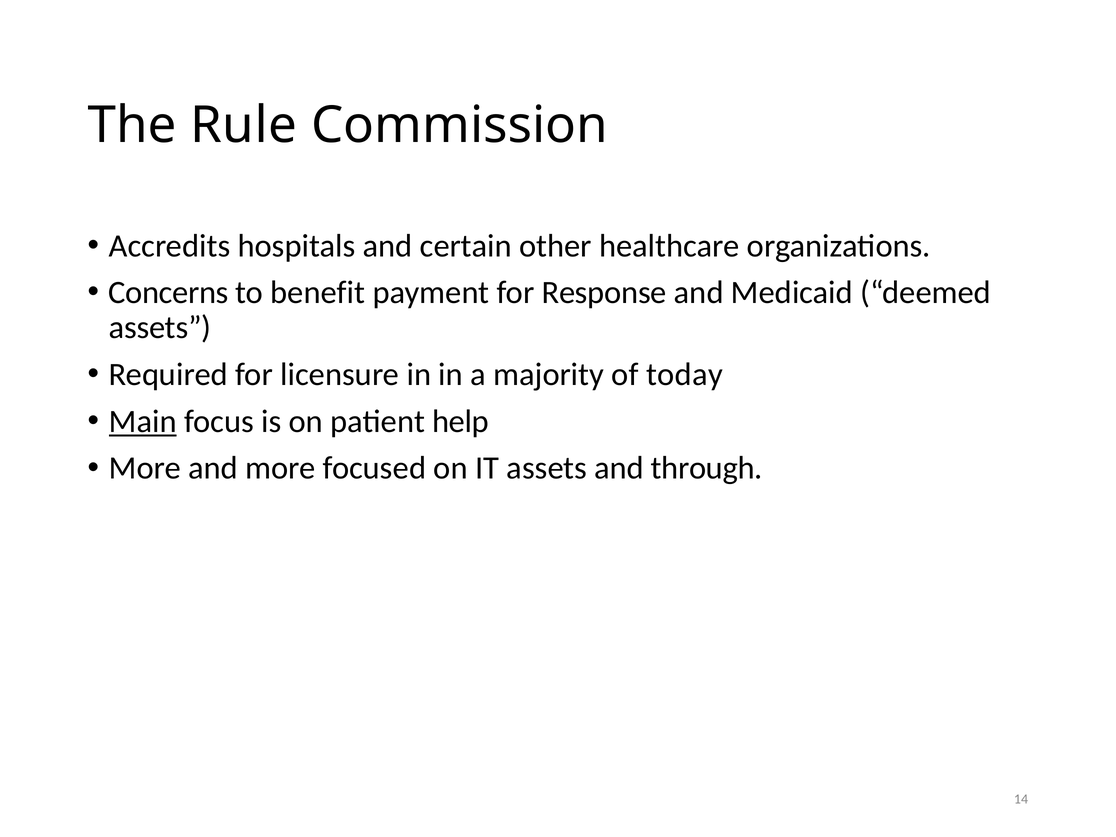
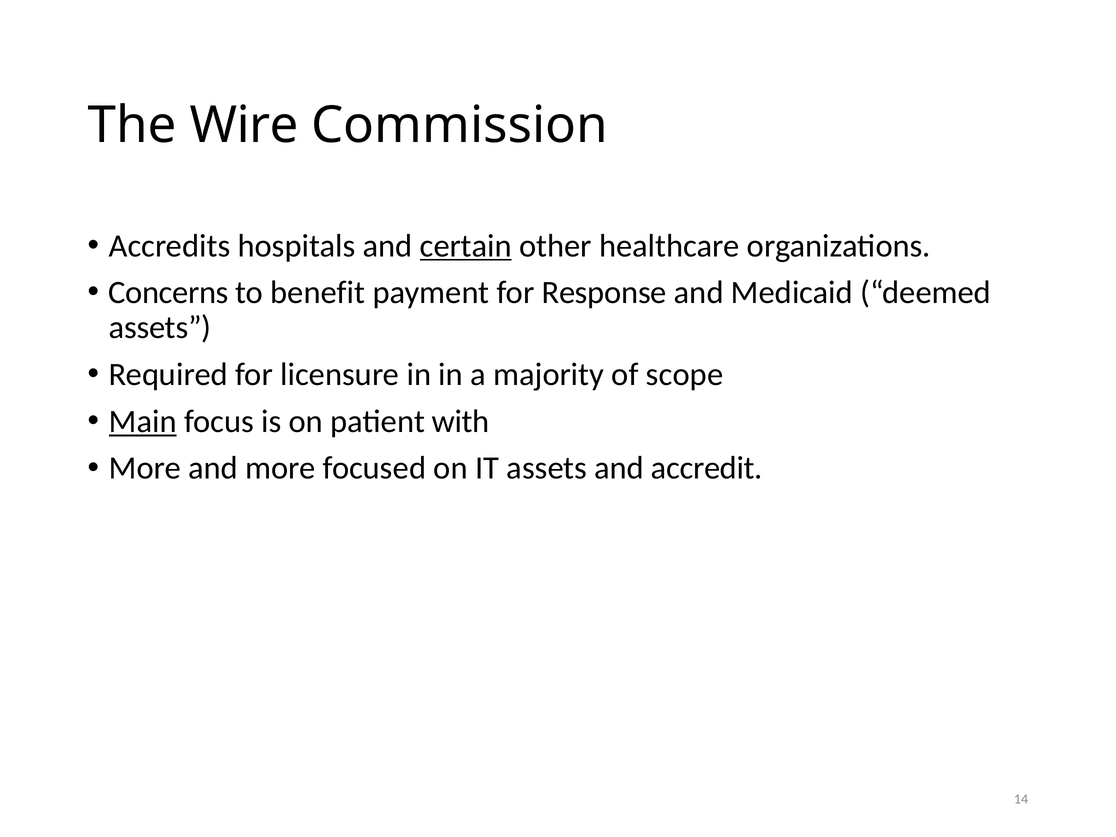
Rule: Rule -> Wire (244, 125)
certain underline: none -> present (466, 246)
today: today -> scope (685, 374)
help: help -> with (460, 421)
through: through -> accredit (707, 468)
